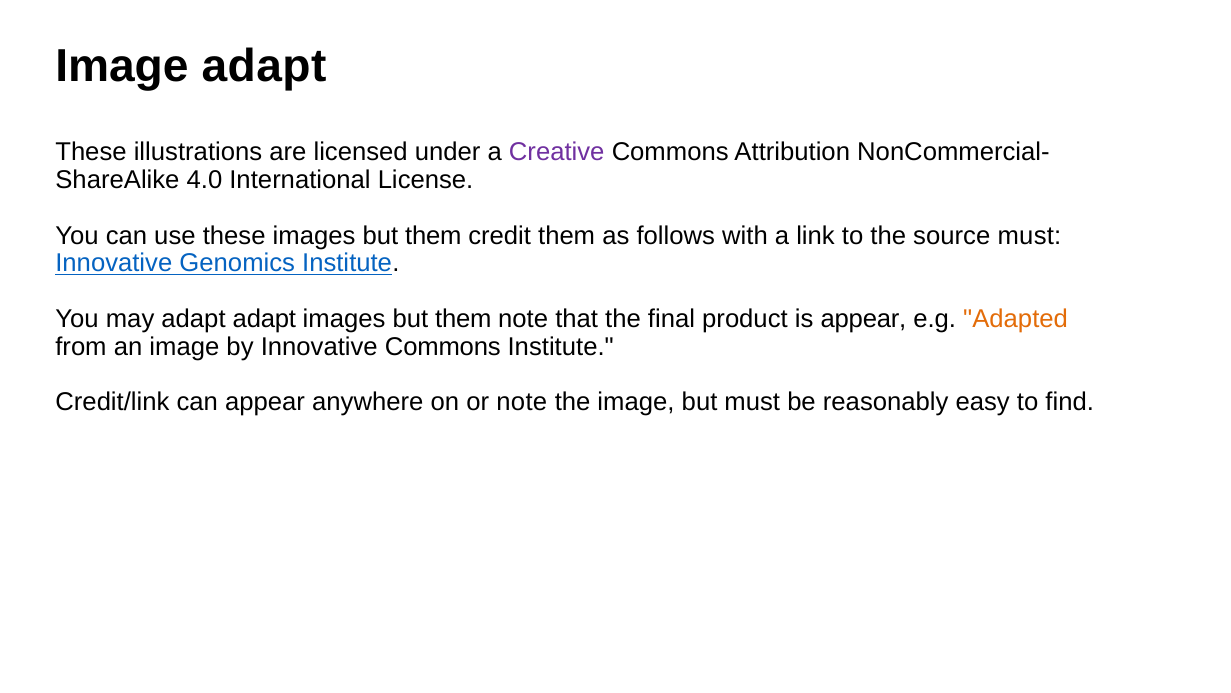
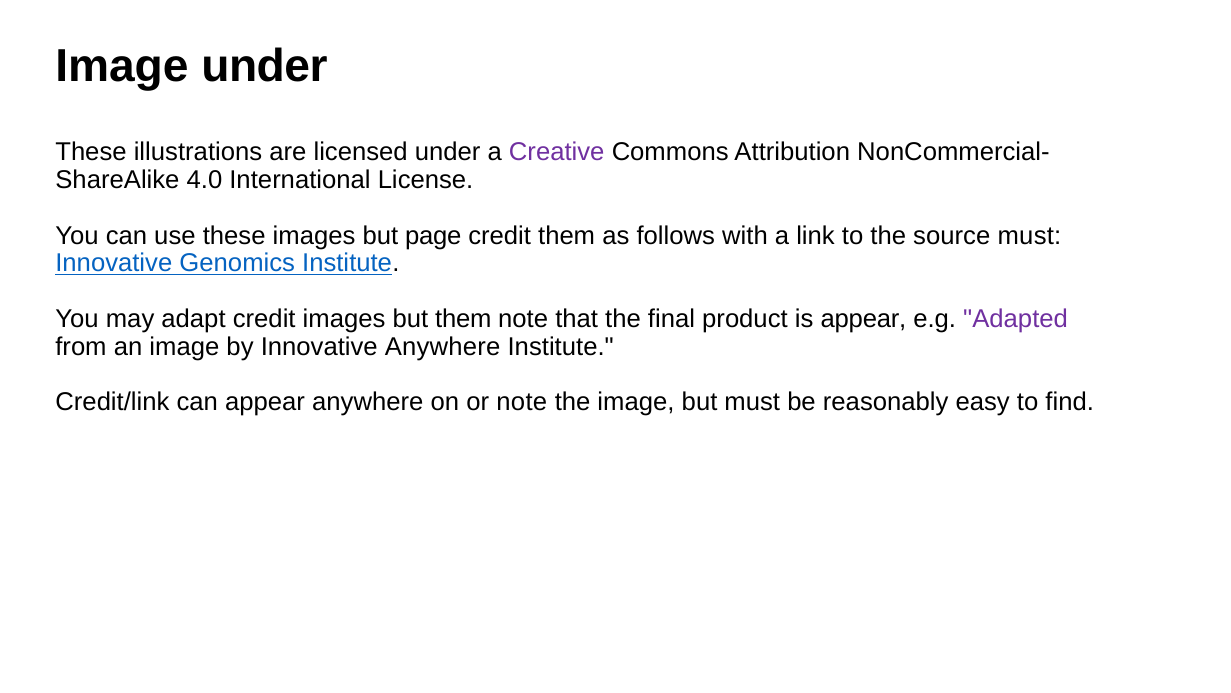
Image adapt: adapt -> under (264, 67)
these images but them: them -> page (433, 235)
adapt adapt: adapt -> credit (264, 319)
Adapted colour: orange -> purple (1016, 319)
Innovative Commons: Commons -> Anywhere (443, 346)
